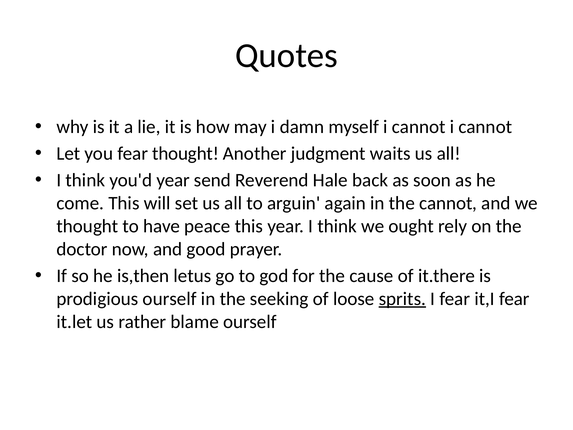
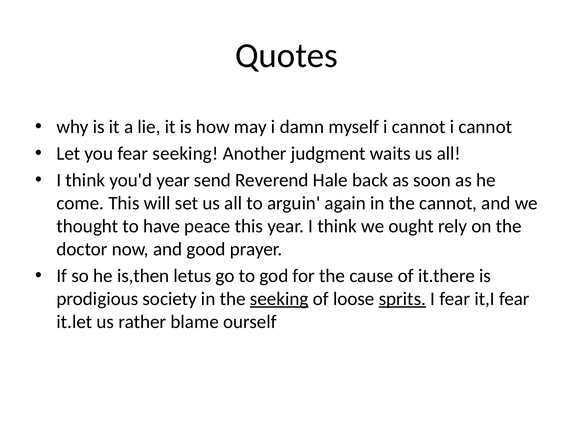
fear thought: thought -> seeking (185, 153)
prodigious ourself: ourself -> society (170, 299)
seeking underline: none -> present (279, 299)
